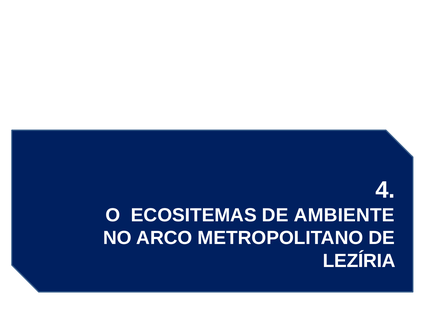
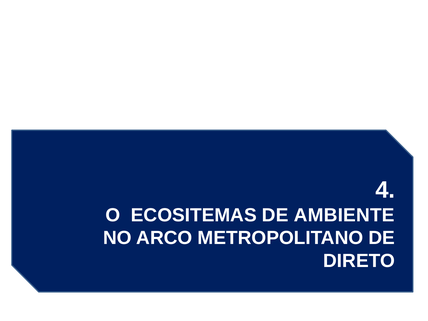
LEZÍRIA: LEZÍRIA -> DIRETO (359, 261)
